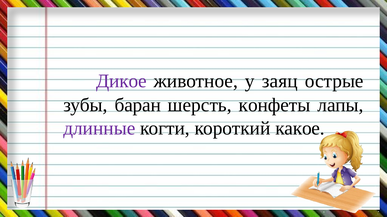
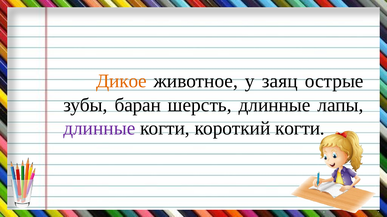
Дикое colour: purple -> orange (121, 81)
шерсть конфеты: конфеты -> длинные (275, 105)
короткий какое: какое -> когти (300, 129)
